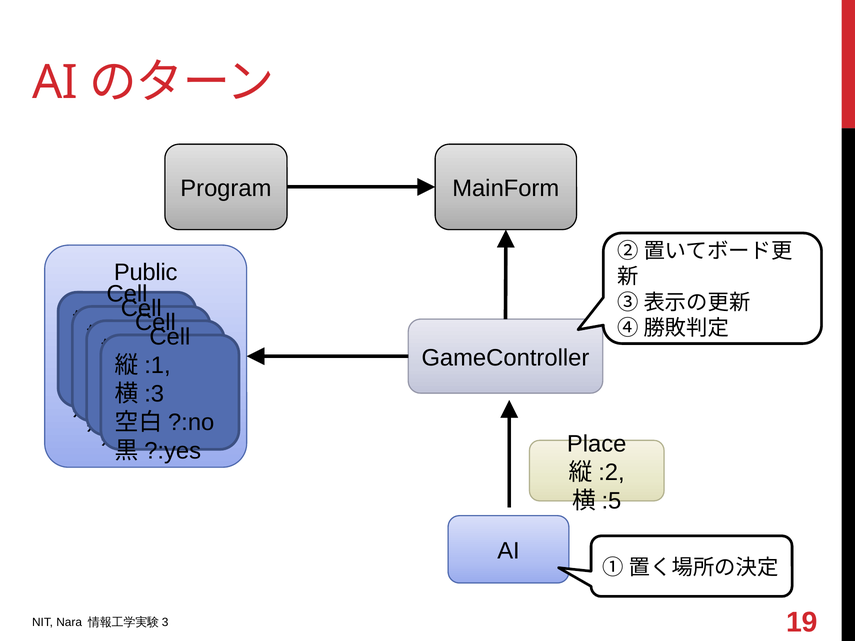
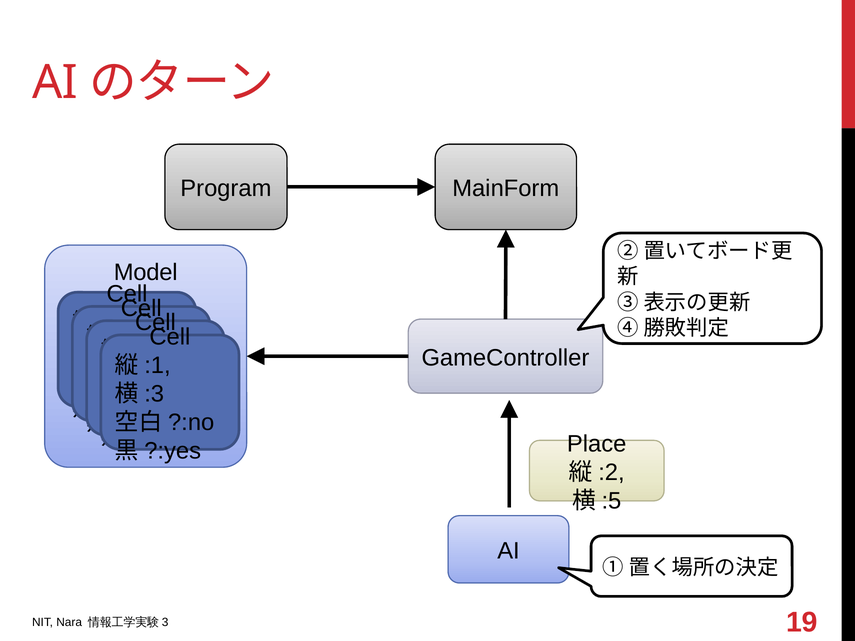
Public: Public -> Model (146, 272)
